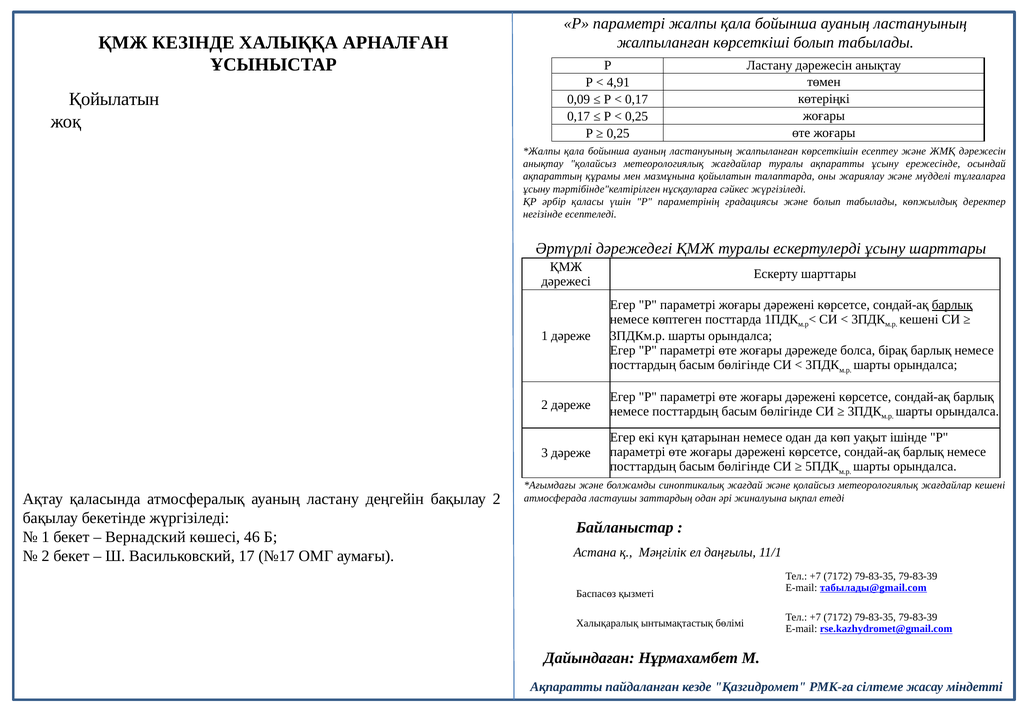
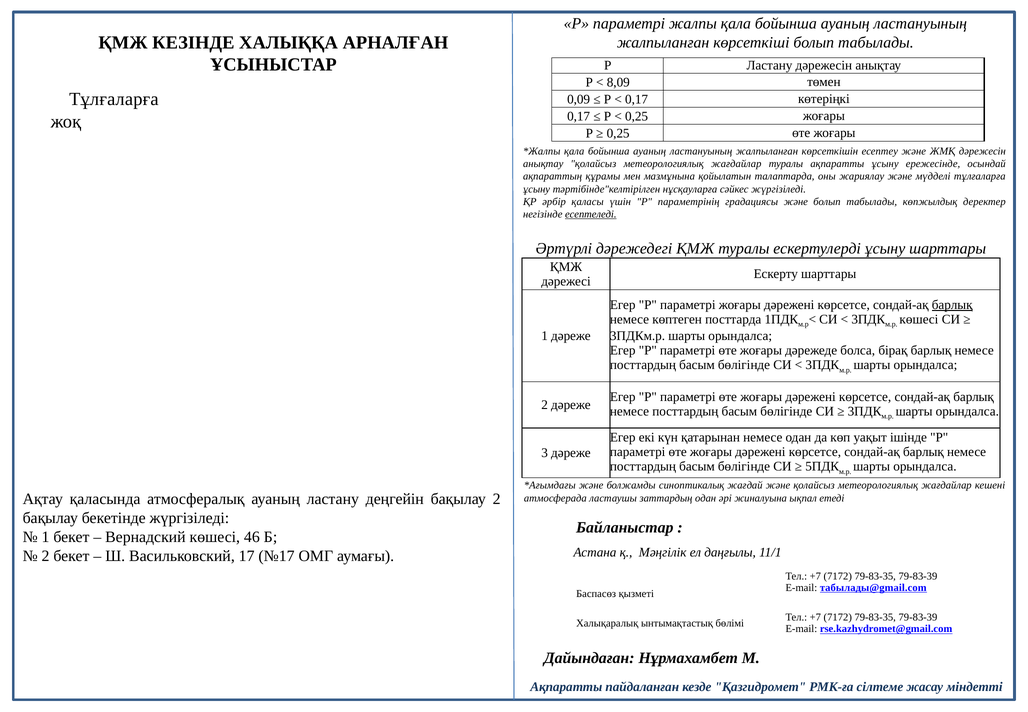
4,91: 4,91 -> 8,09 (618, 82)
Қойылатын: Қойылатын -> Тұлғаларға (114, 99)
есептеледі underline: none -> present (591, 214)
кешені: кешені -> көшесі (919, 319)
